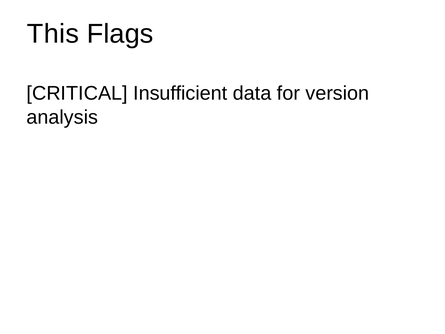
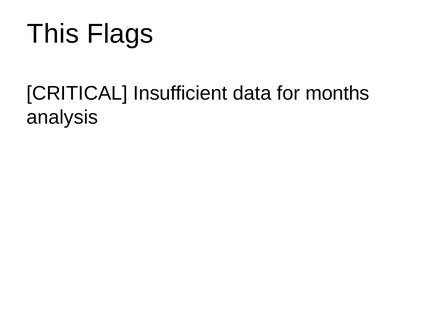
version: version -> months (337, 93)
